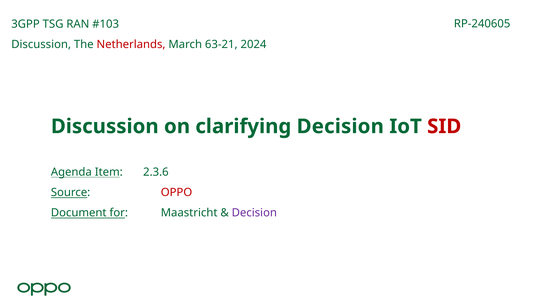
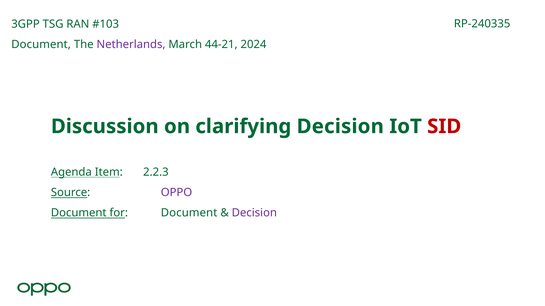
RP-240605: RP-240605 -> RP-240335 (482, 24)
Discussion: Discussion -> Document (41, 45)
Netherlands colour: red -> purple (131, 45)
63-21: 63-21 -> 44-21 (221, 45)
2.3.6: 2.3.6 -> 2.2.3 (156, 172)
OPPO colour: red -> purple (176, 193)
for Maastricht: Maastricht -> Document (189, 213)
